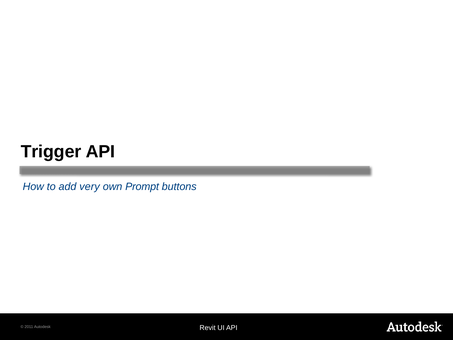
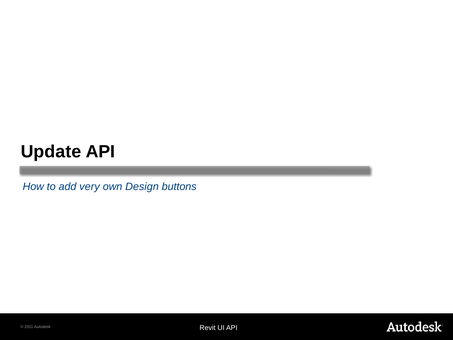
Trigger: Trigger -> Update (51, 152)
Prompt: Prompt -> Design (142, 186)
